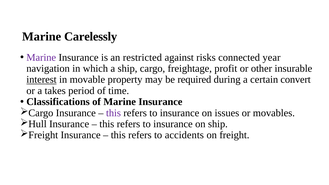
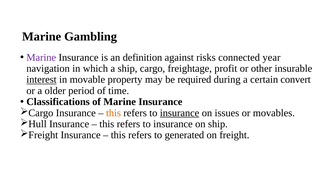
Carelessly: Carelessly -> Gambling (91, 37)
restricted: restricted -> definition (142, 57)
takes: takes -> older (55, 91)
this colour: purple -> orange (113, 113)
insurance underline: none -> present (180, 113)
accidents: accidents -> generated (184, 135)
